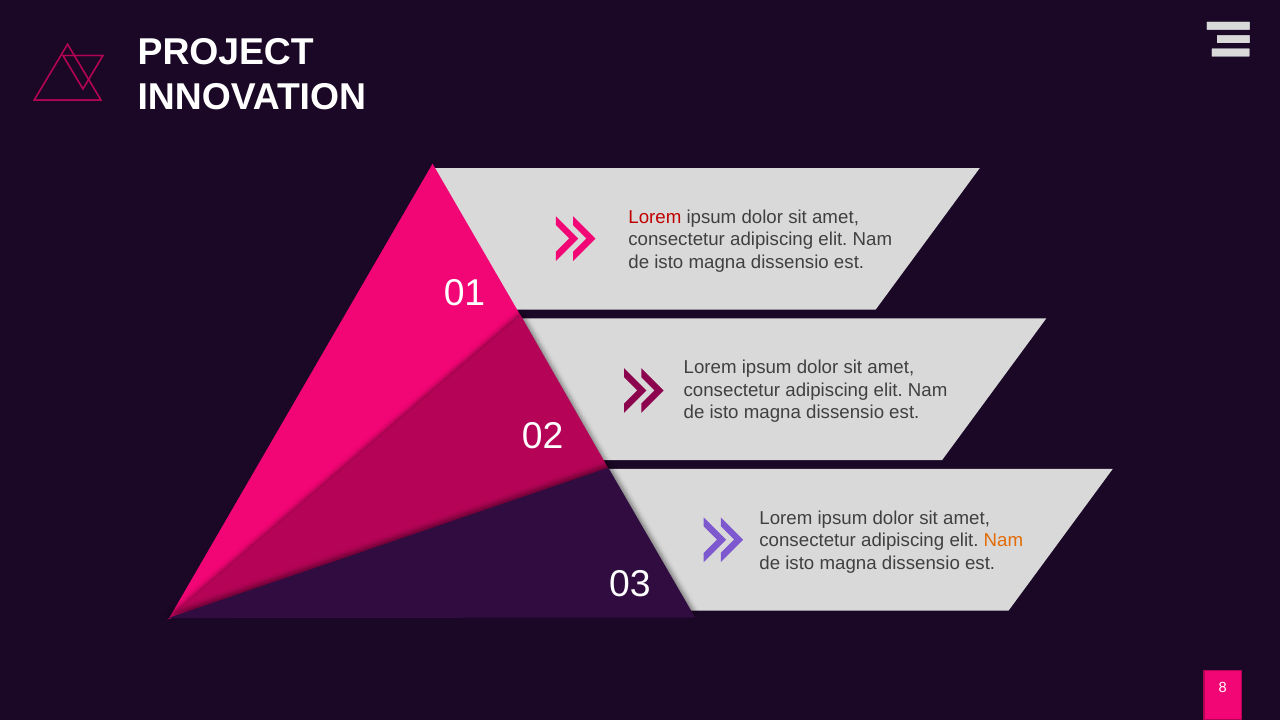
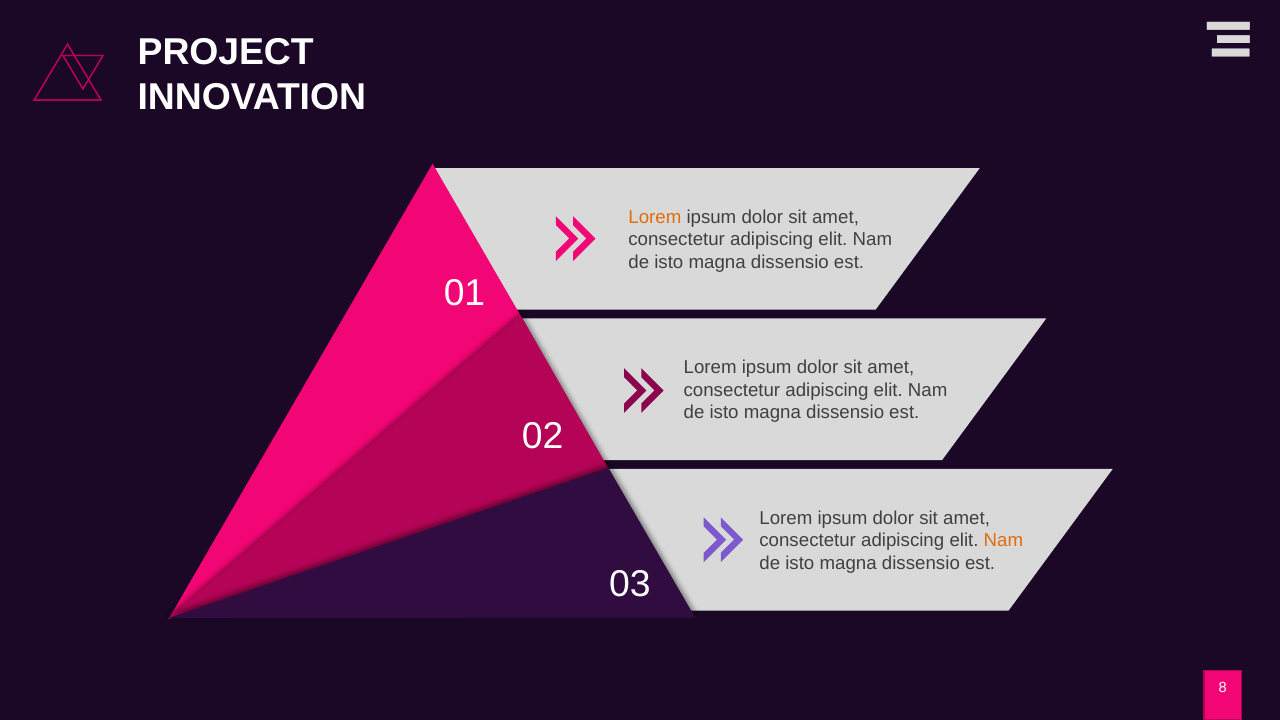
Lorem colour: red -> orange (655, 217)
